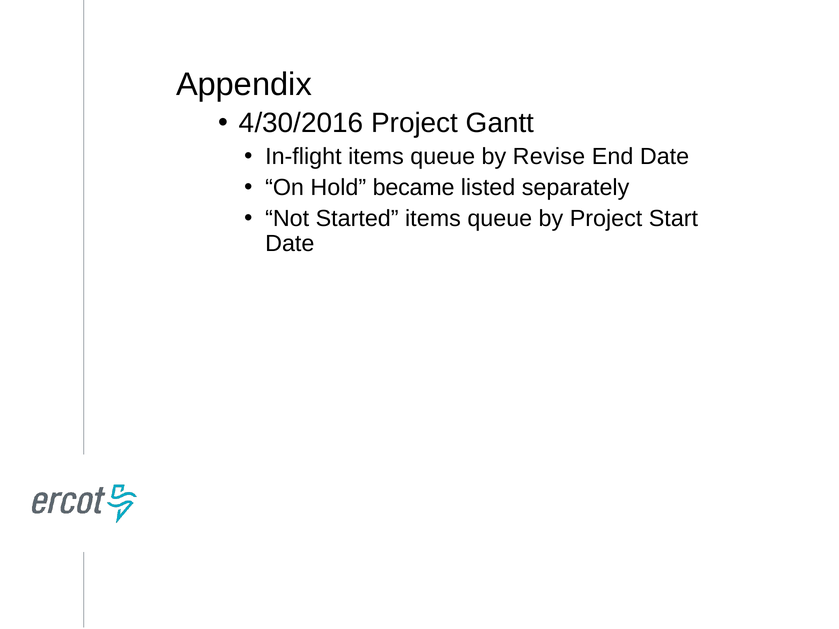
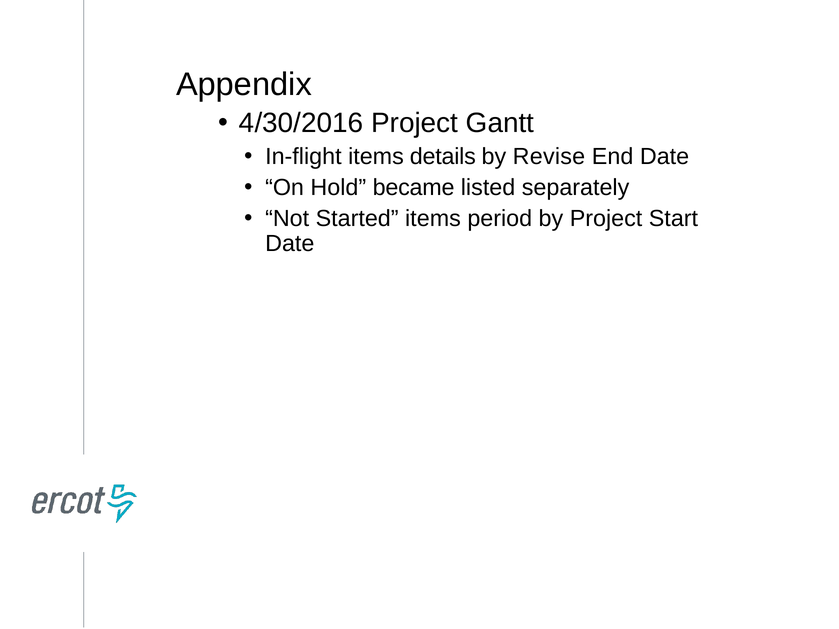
In-flight items queue: queue -> details (443, 157)
Started items queue: queue -> period (500, 219)
